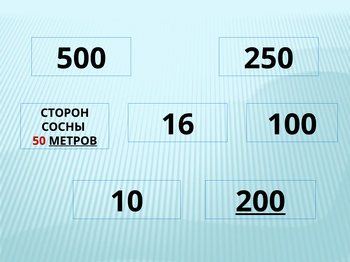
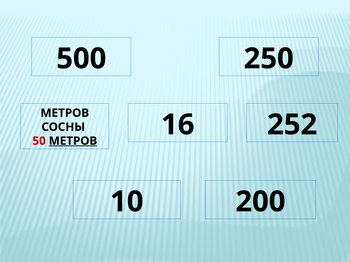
СТОРОН: СТОРОН -> МЕТРОВ (65, 113)
100: 100 -> 252 (292, 125)
200 underline: present -> none (260, 202)
